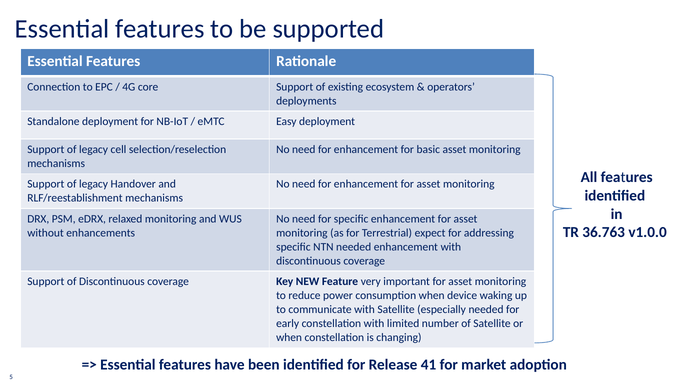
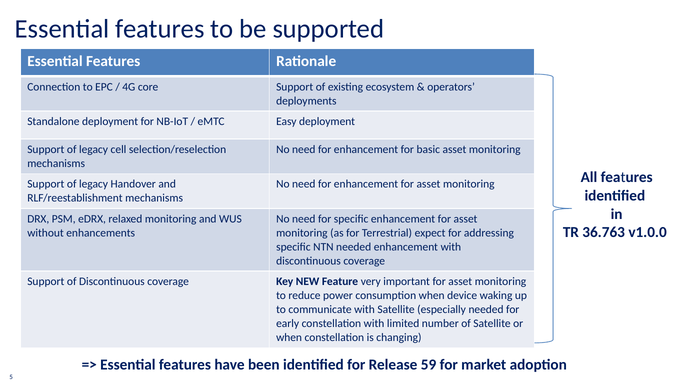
41: 41 -> 59 (429, 365)
